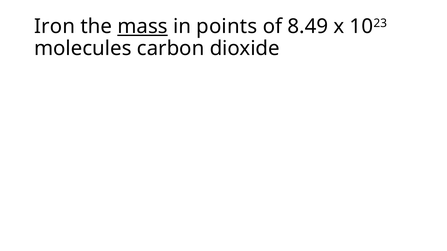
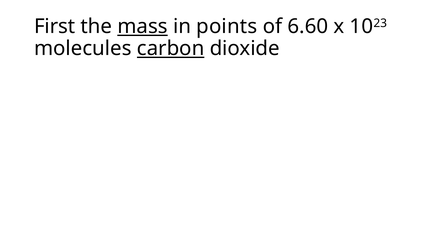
Iron: Iron -> First (55, 26)
8.49: 8.49 -> 6.60 (308, 26)
carbon underline: none -> present (171, 49)
